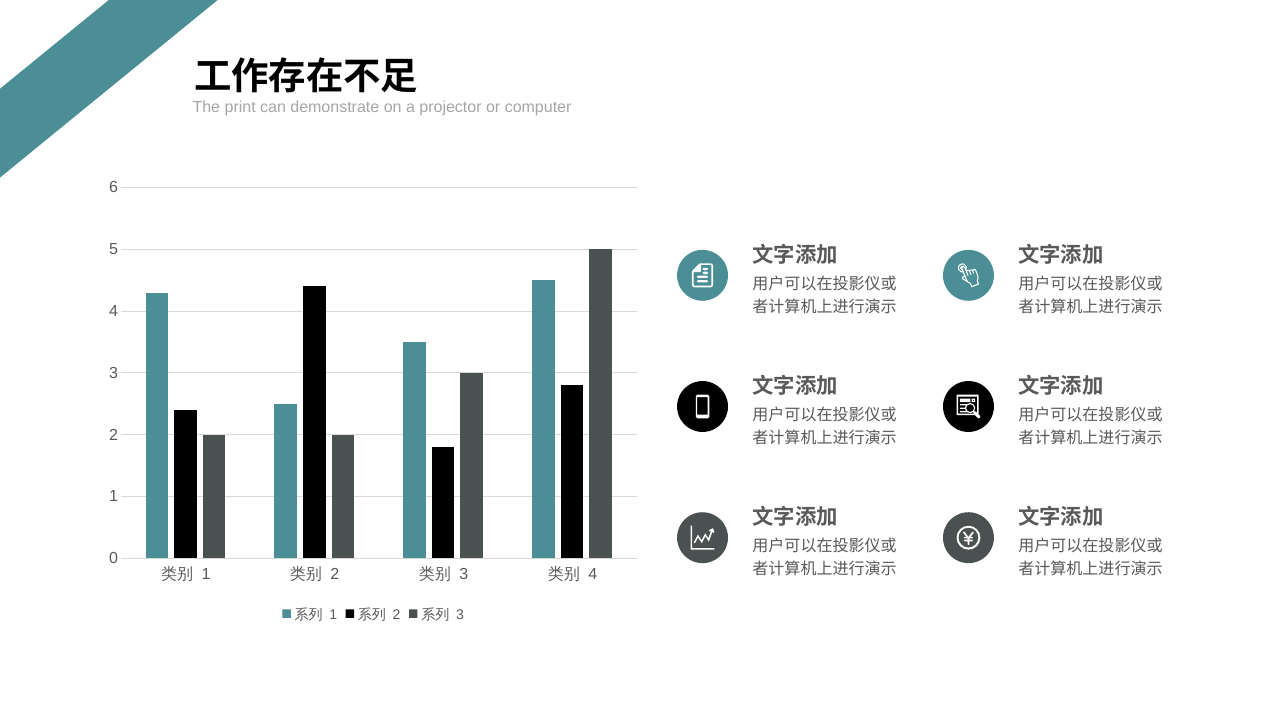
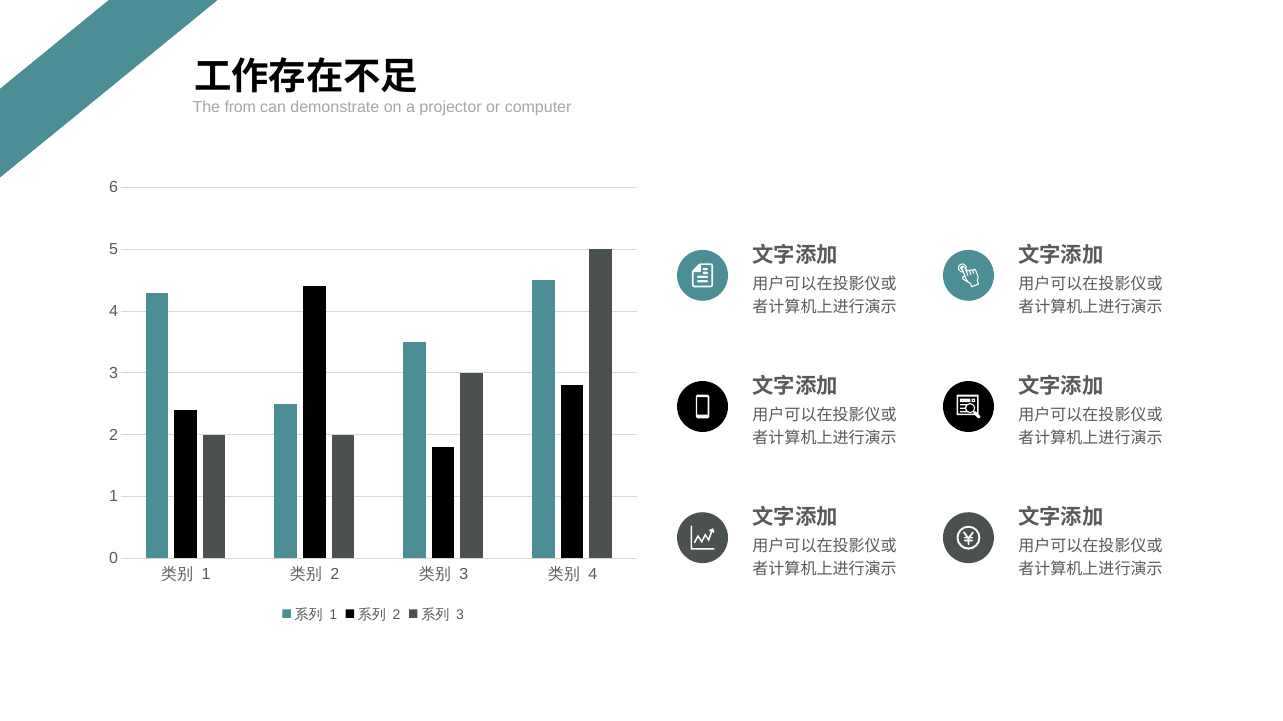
print: print -> from (240, 107)
